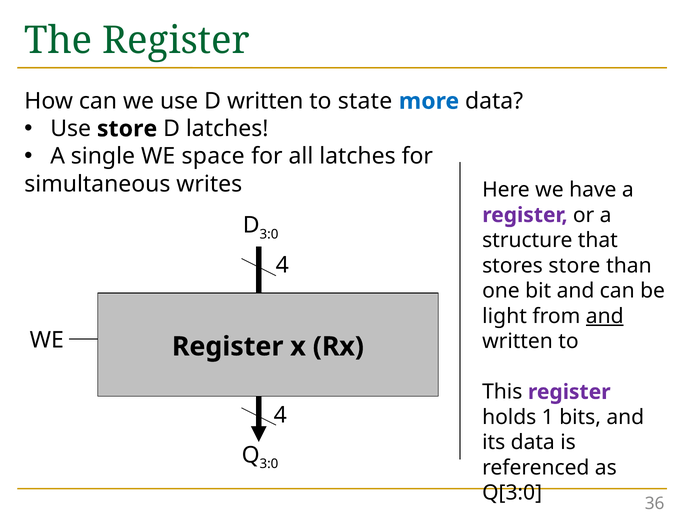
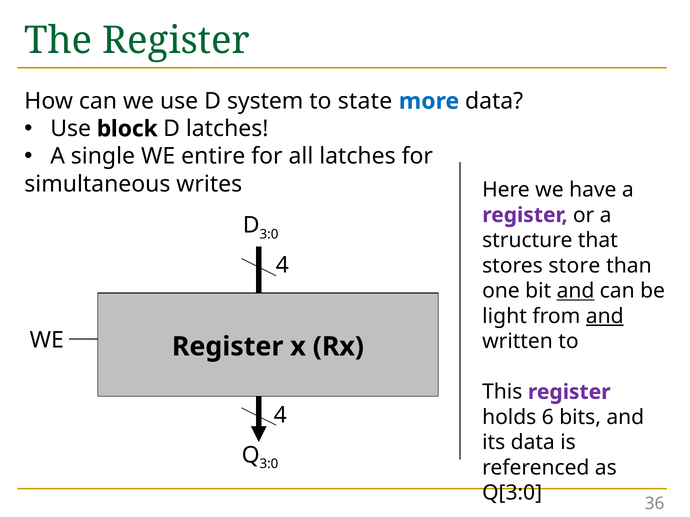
D written: written -> system (265, 101)
Use store: store -> block (127, 129)
space: space -> entire (213, 157)
and underline: none -> present (575, 291)
1: 1 -> 6 (548, 418)
